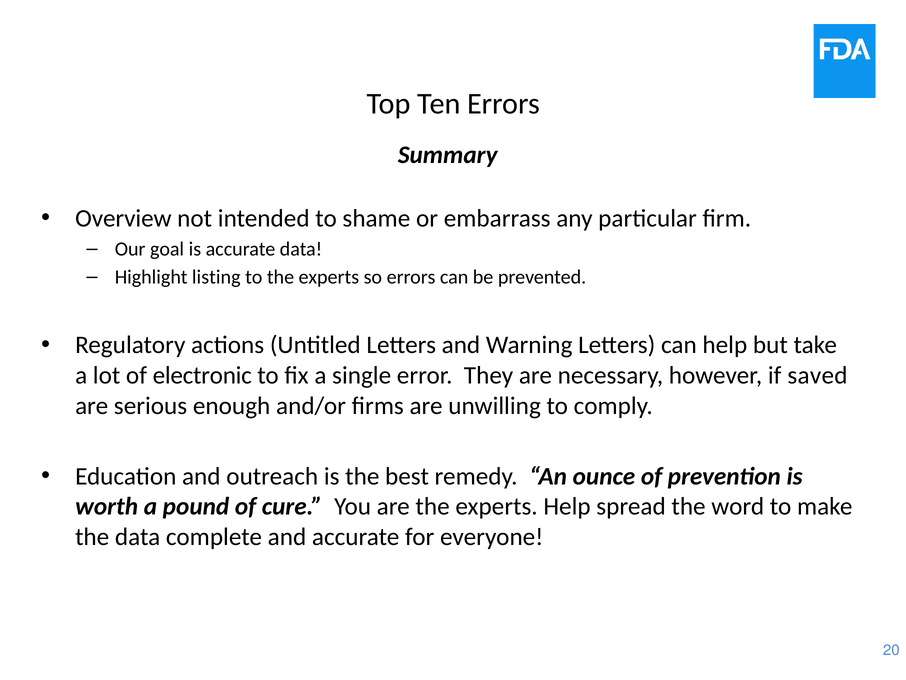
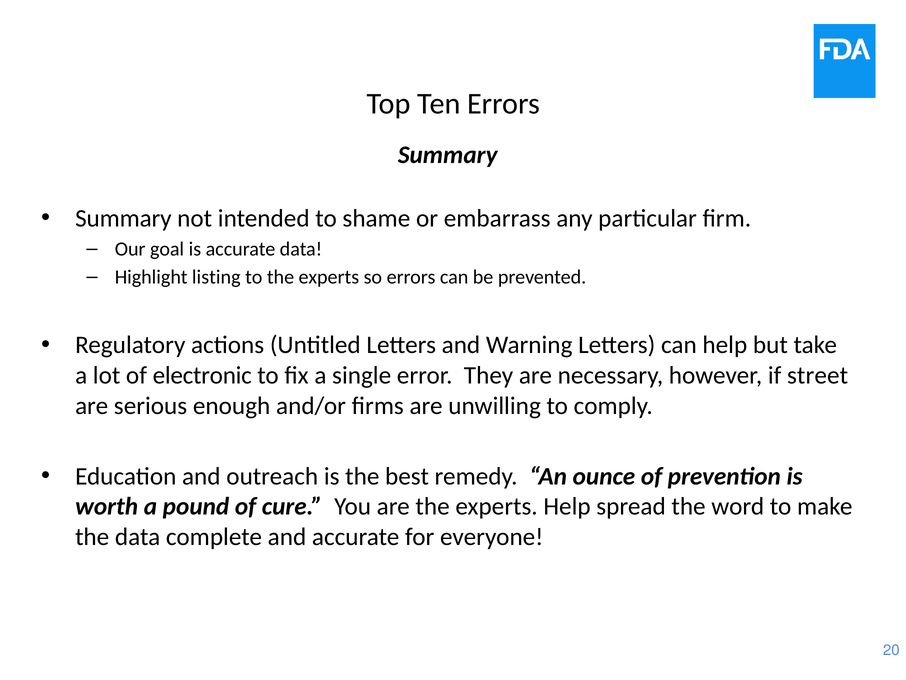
Overview: Overview -> Summary (123, 218)
saved: saved -> street (818, 375)
